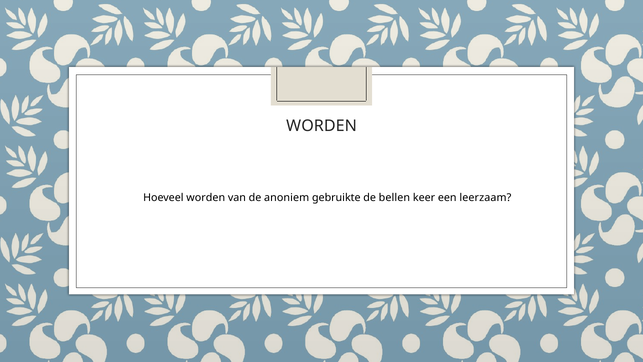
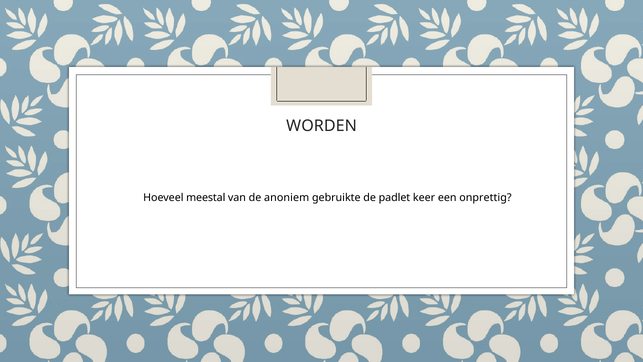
Hoeveel worden: worden -> meestal (206, 197)
bellen: bellen -> padlet (394, 197)
leerzaam: leerzaam -> onprettig (485, 197)
